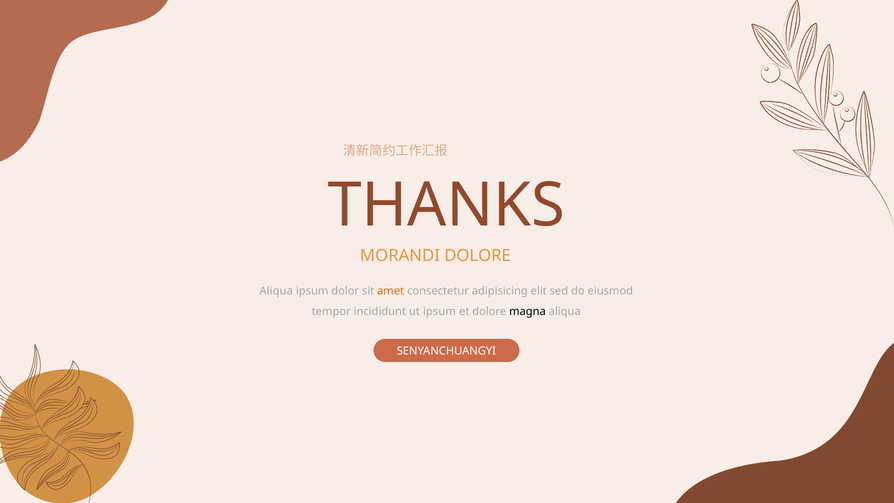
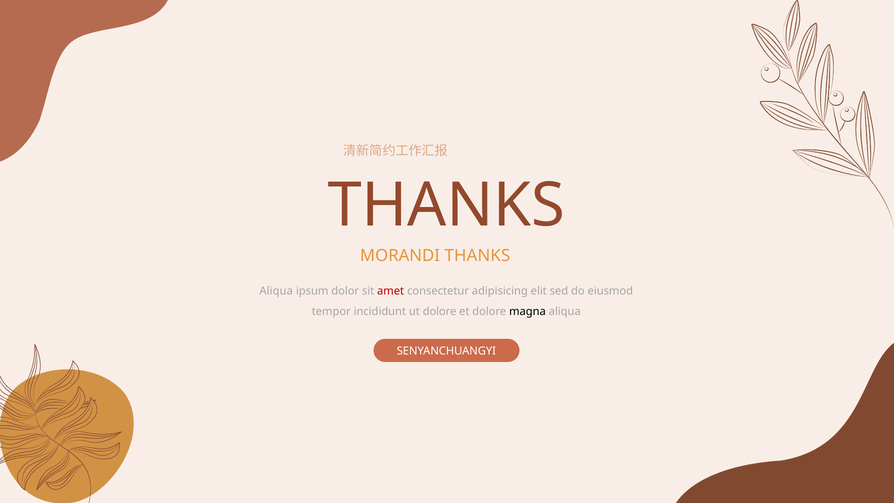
MORANDI DOLORE: DOLORE -> THANKS (477, 256)
amet colour: orange -> red (391, 291)
ut ipsum: ipsum -> dolore (440, 311)
